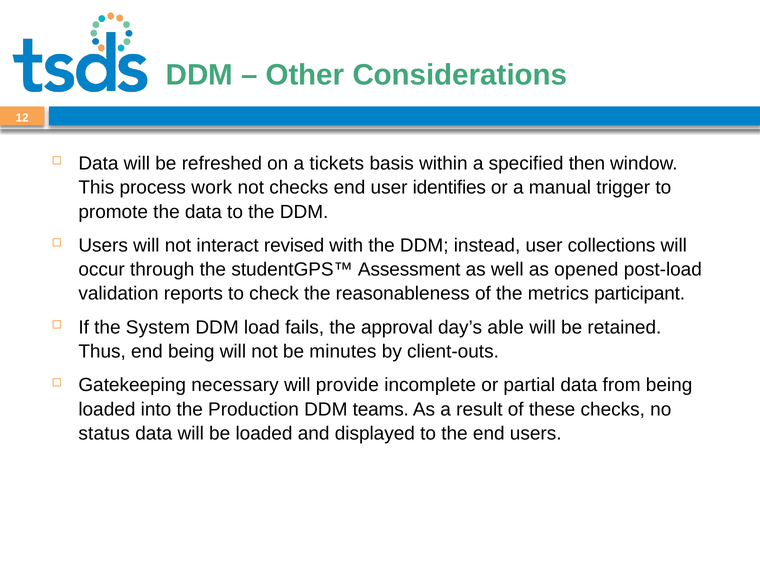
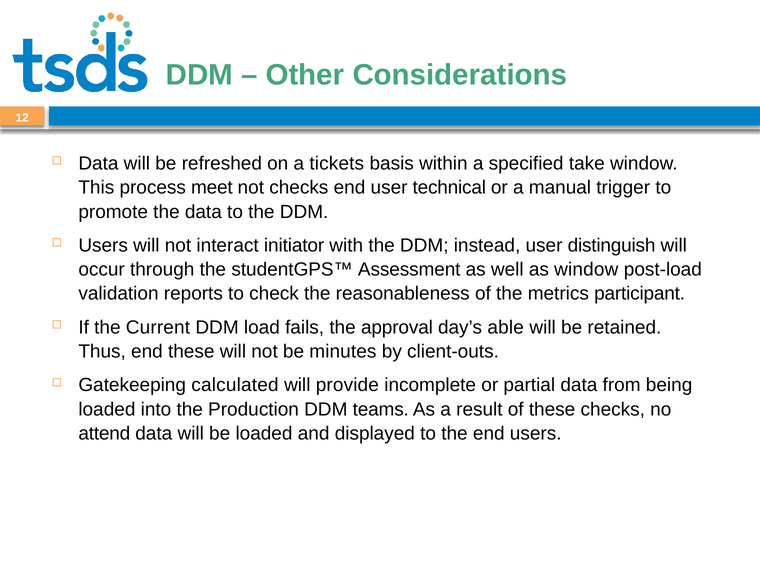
then: then -> take (587, 163)
work: work -> meet (212, 188)
identifies: identifies -> technical (449, 188)
revised: revised -> initiator (294, 245)
collections: collections -> distinguish (612, 245)
as opened: opened -> window (586, 270)
System: System -> Current (158, 327)
end being: being -> these (191, 352)
necessary: necessary -> calculated (235, 385)
status: status -> attend (104, 433)
